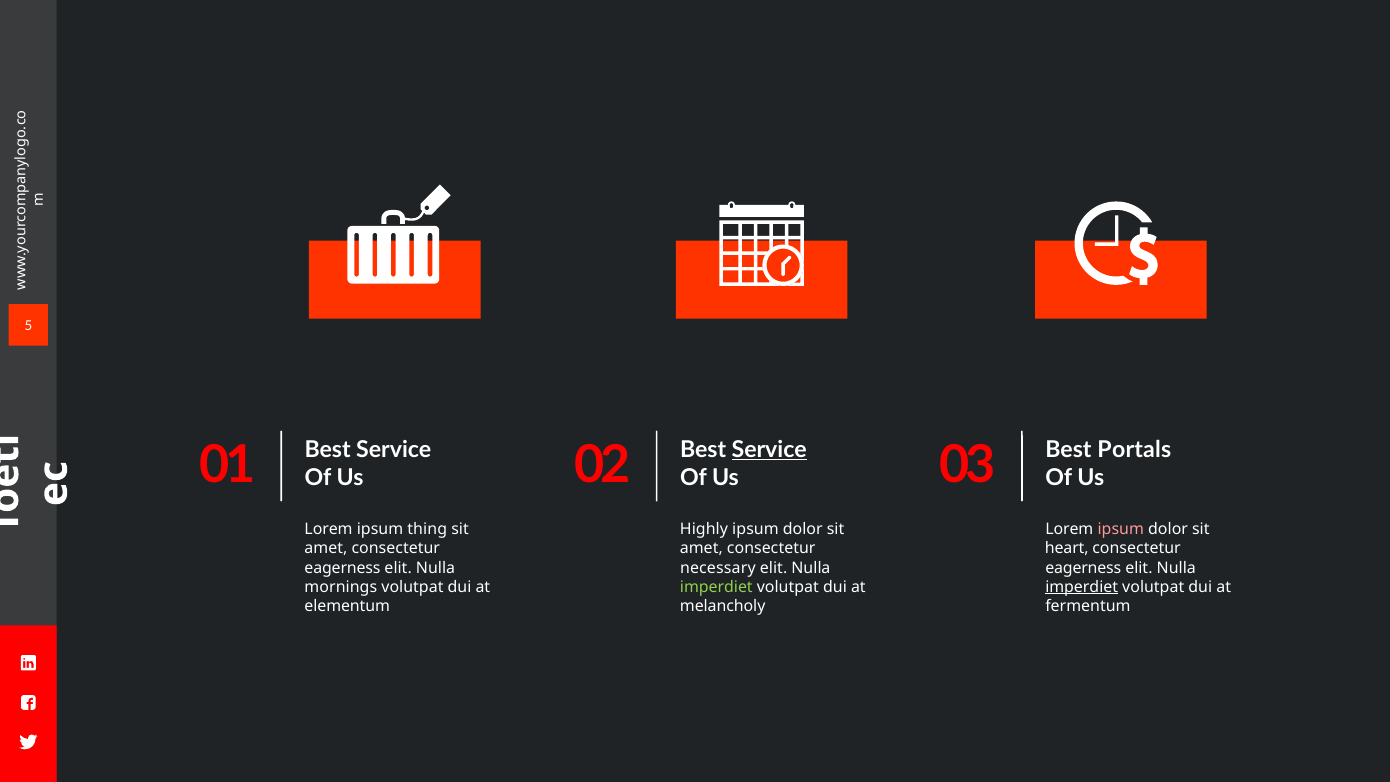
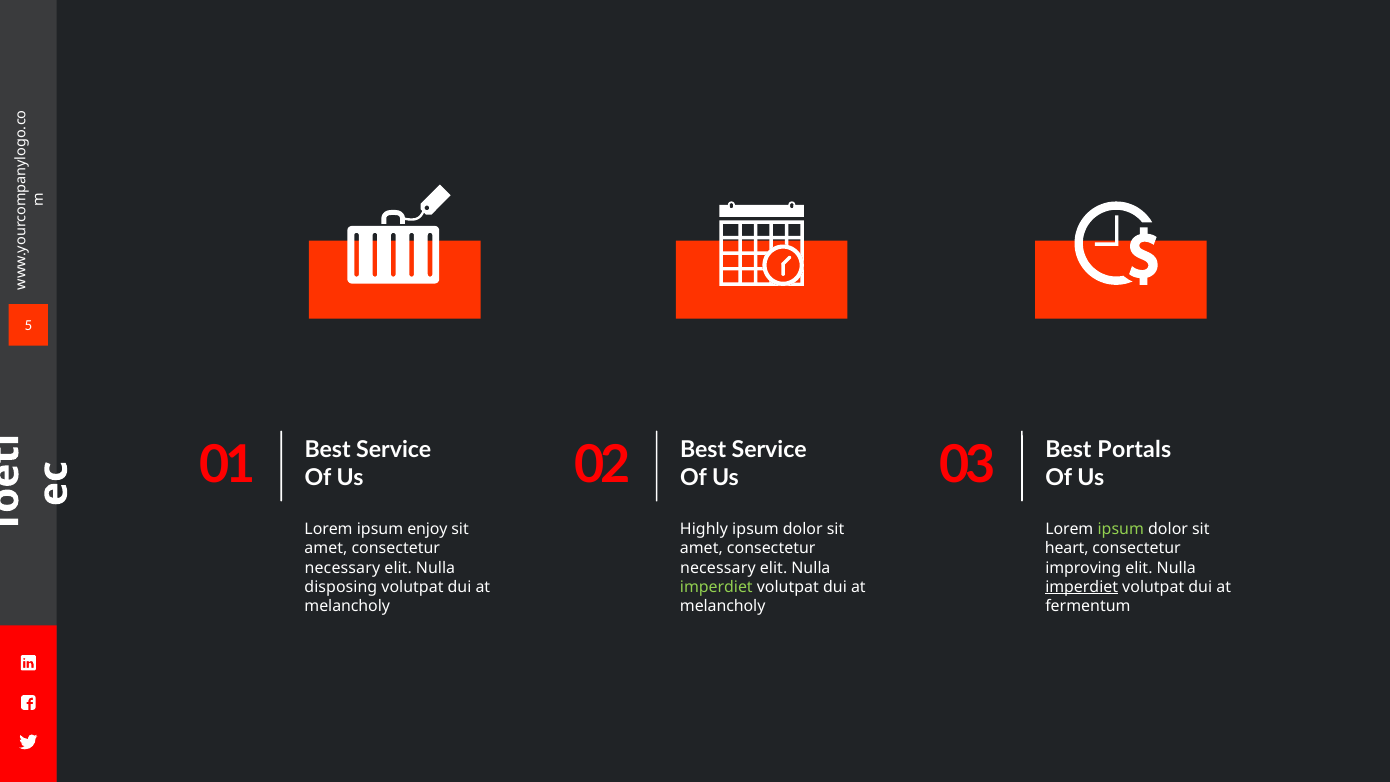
Service underline: present -> none (769, 450)
thing: thing -> enjoy (427, 529)
ipsum colour: pink -> light green (1121, 529)
eagerness: eagerness -> necessary (342, 568)
eagerness: eagerness -> improving (1083, 568)
mornings: mornings -> disposing (341, 587)
elementum: elementum -> melancholy (347, 606)
